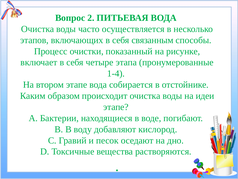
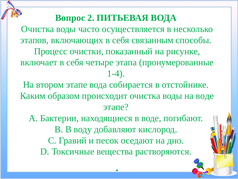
на идеи: идеи -> воде (205, 96)
